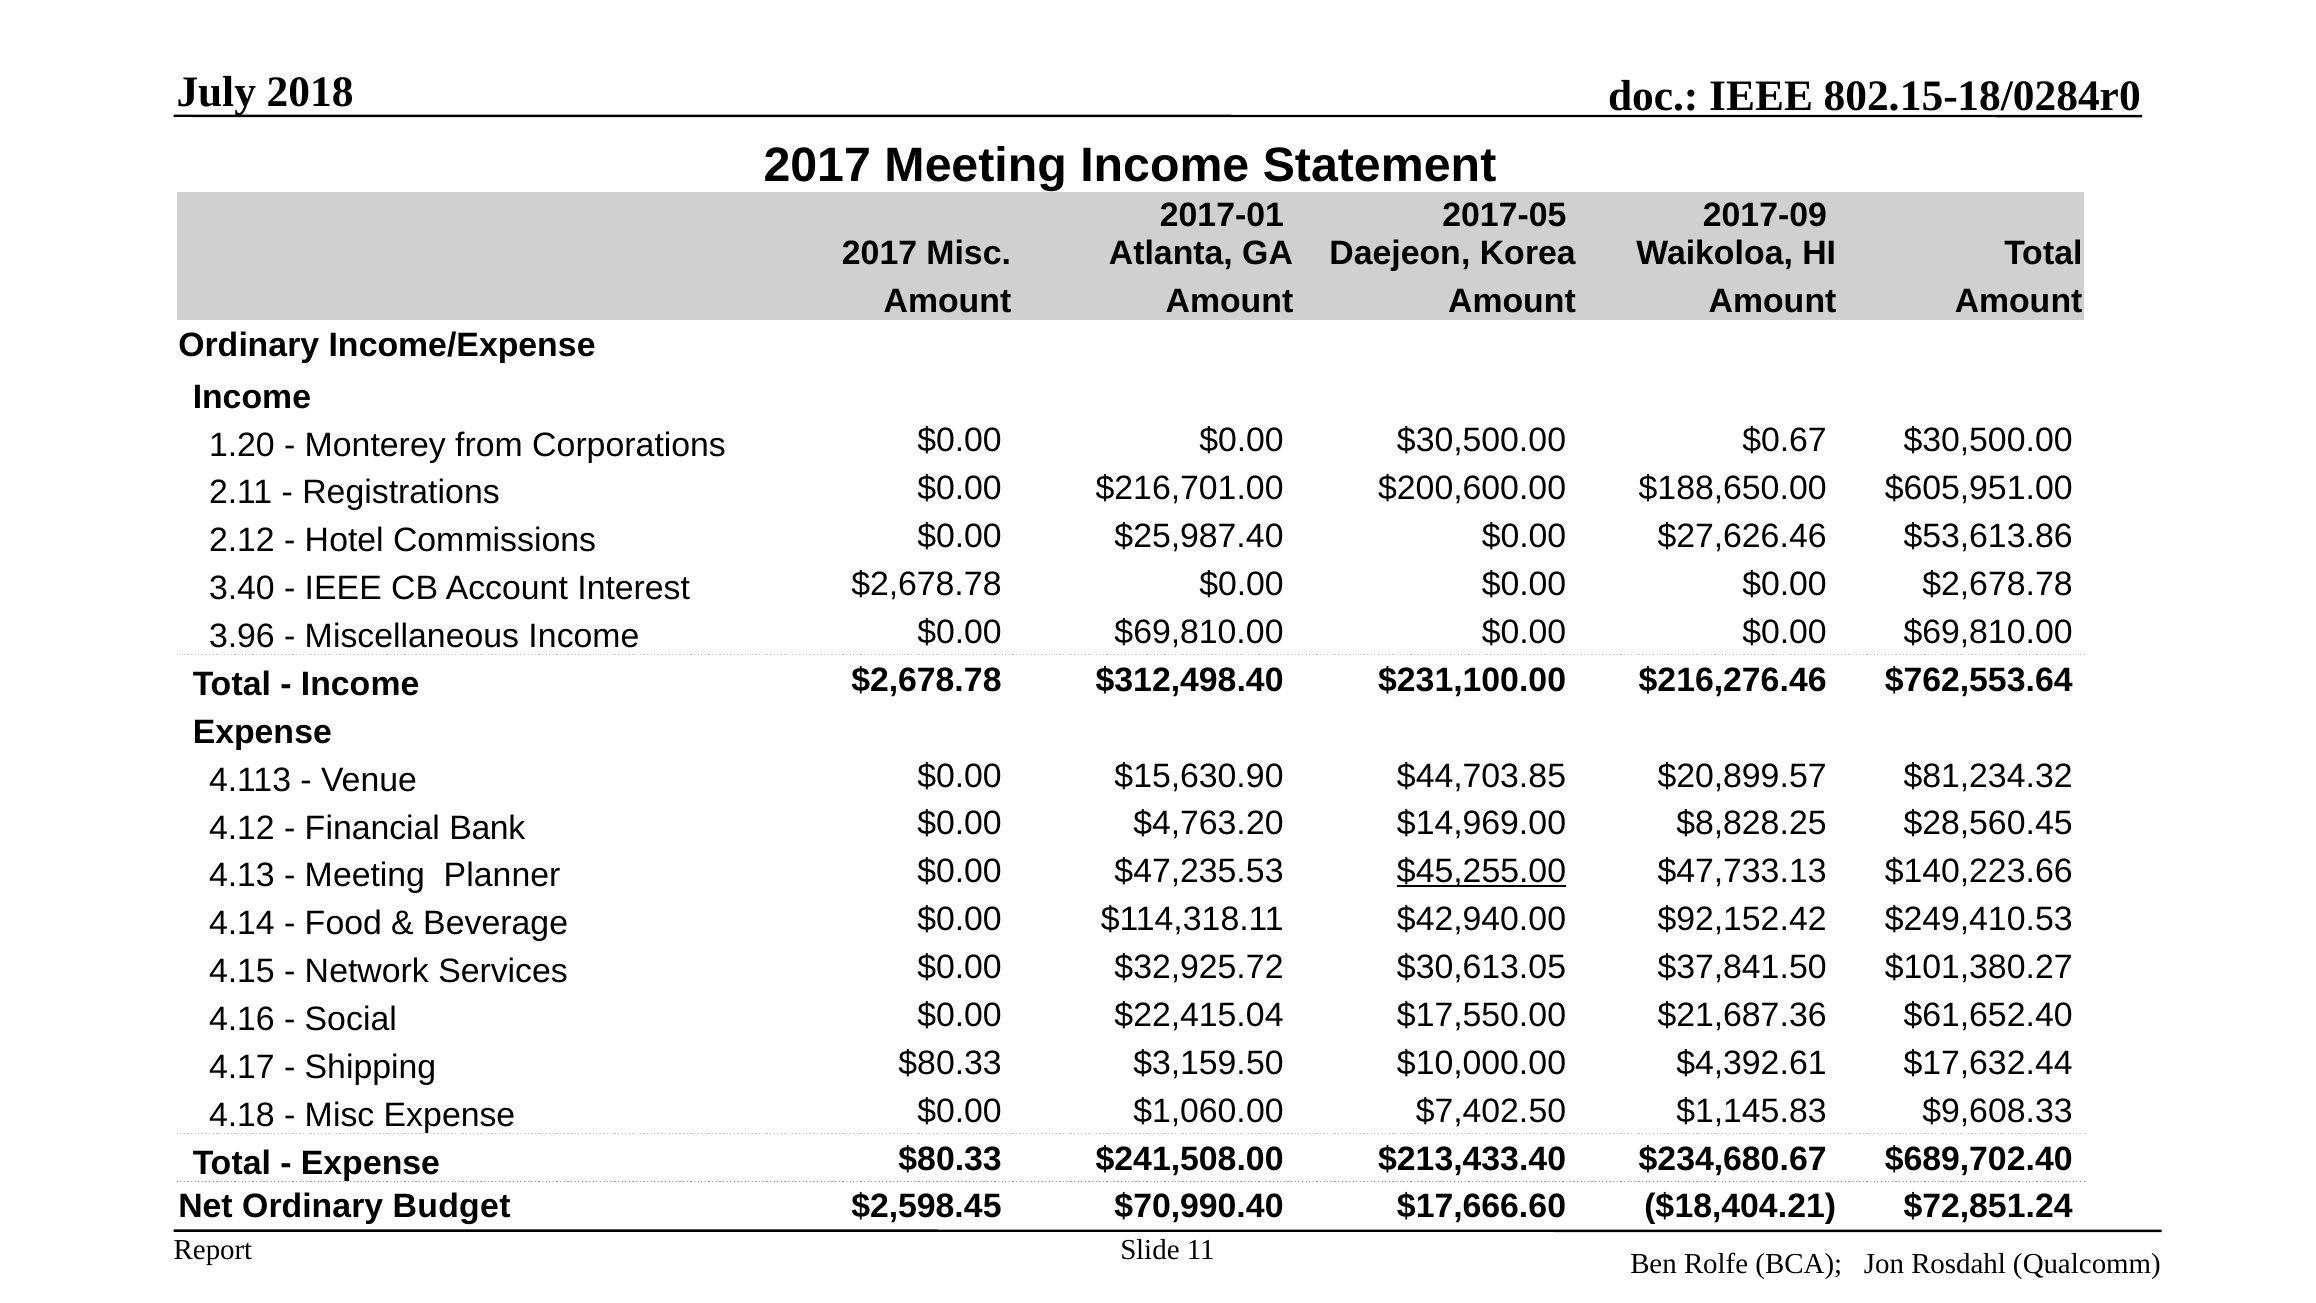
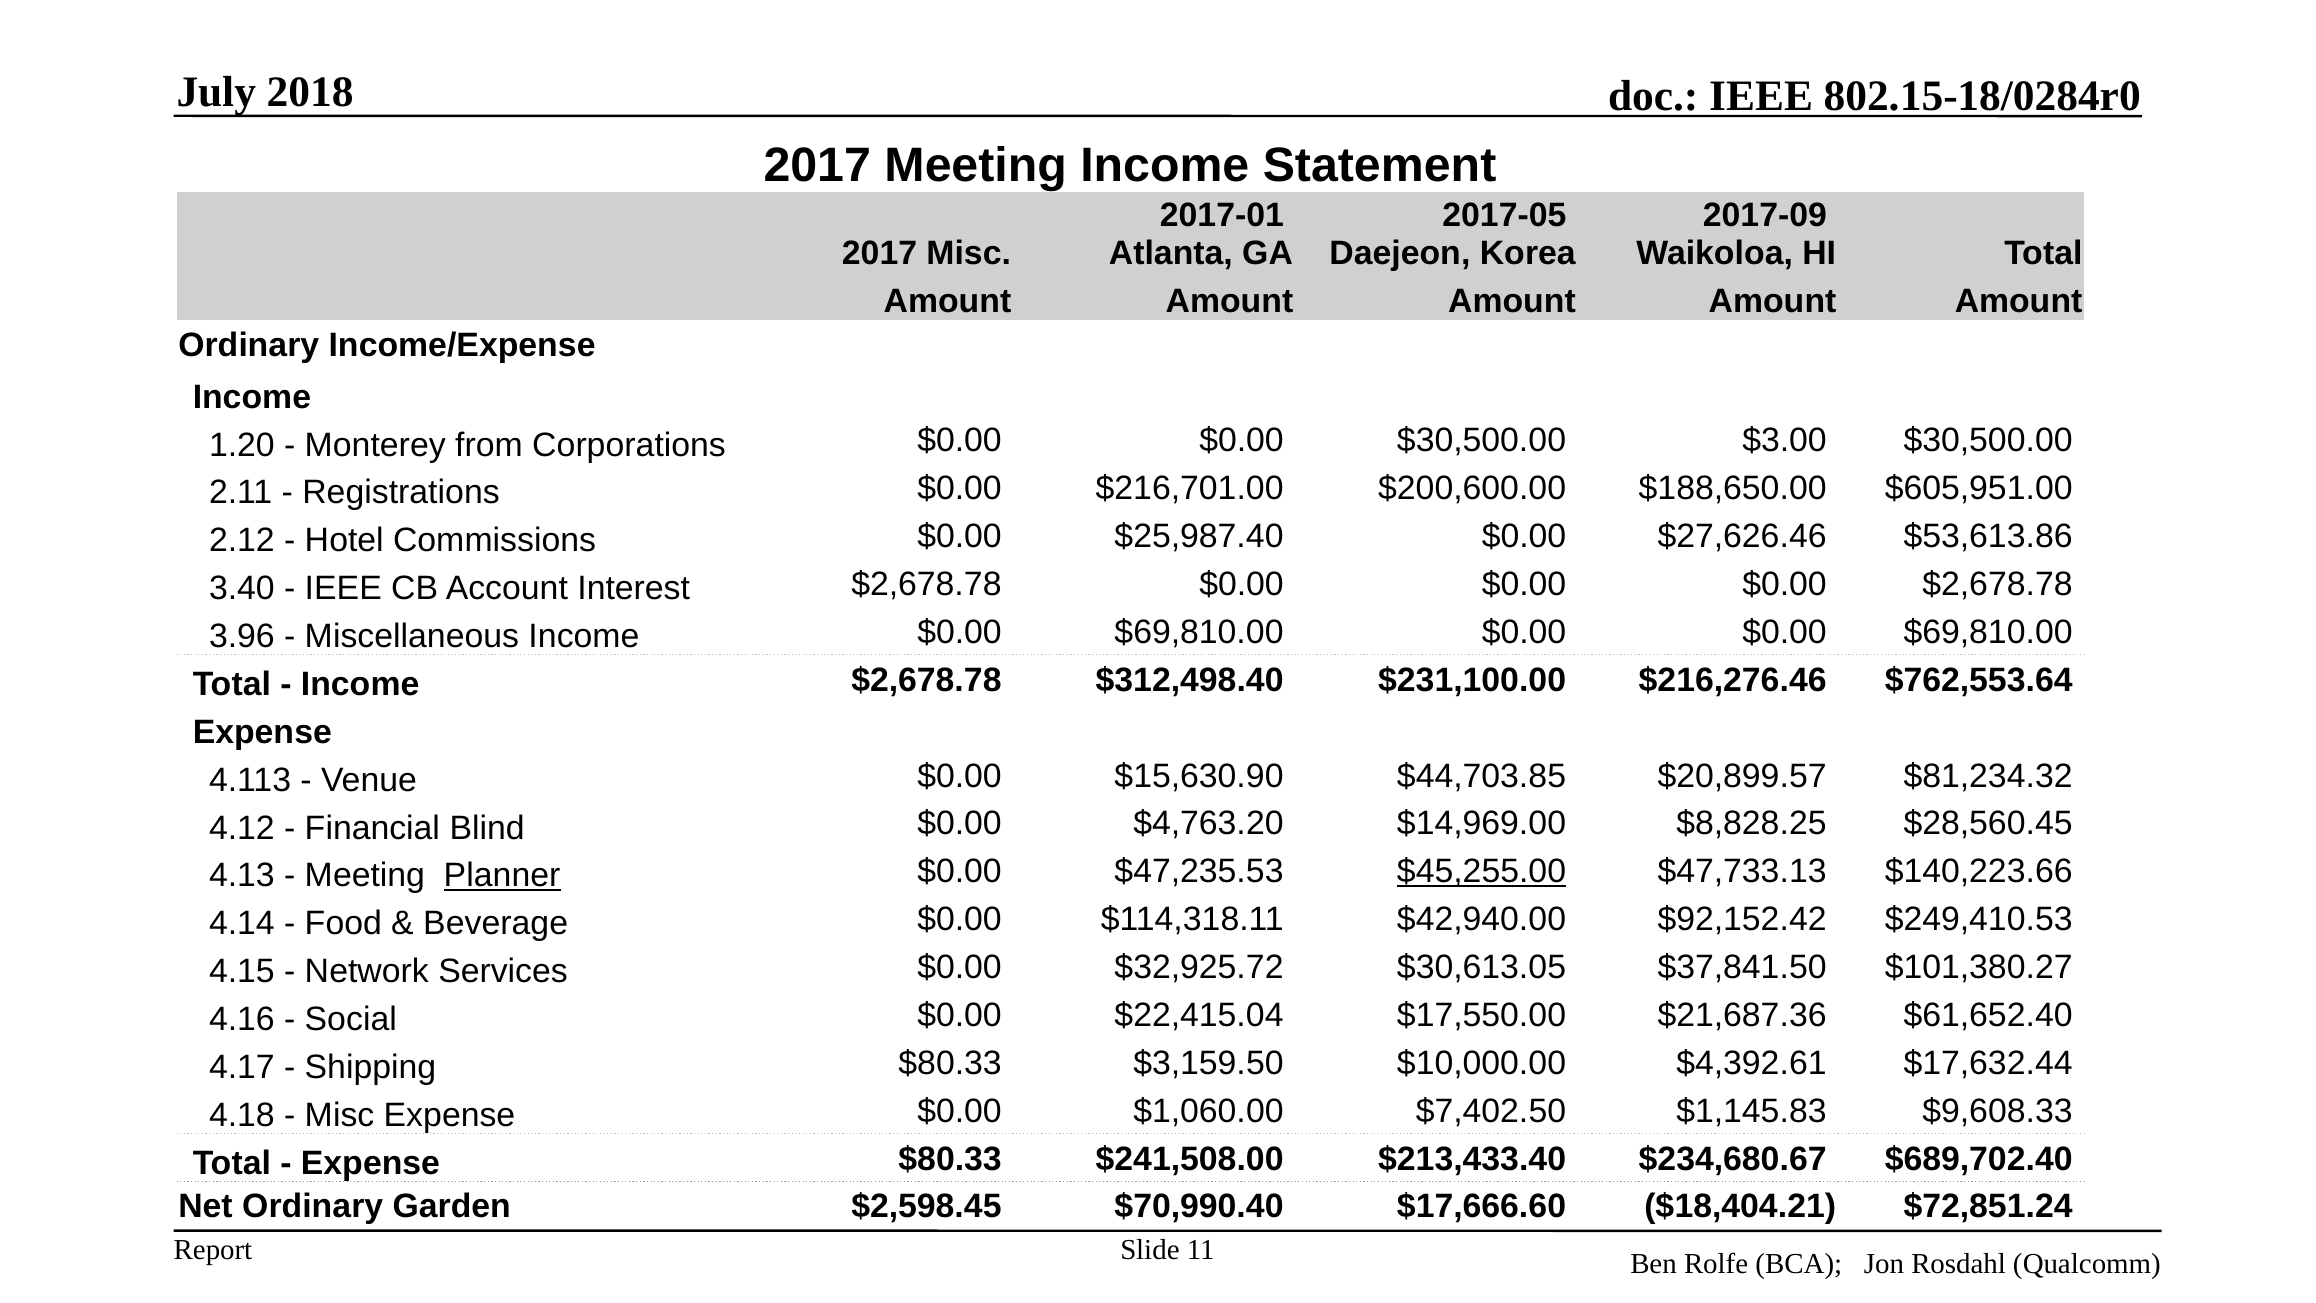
$0.67: $0.67 -> $3.00 (1785, 441)
Bank: Bank -> Blind (487, 828)
Planner underline: none -> present (502, 876)
Budget: Budget -> Garden (452, 1207)
